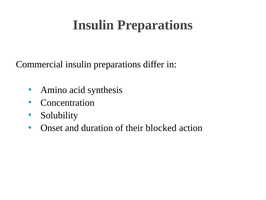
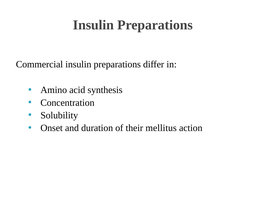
blocked: blocked -> mellitus (161, 128)
